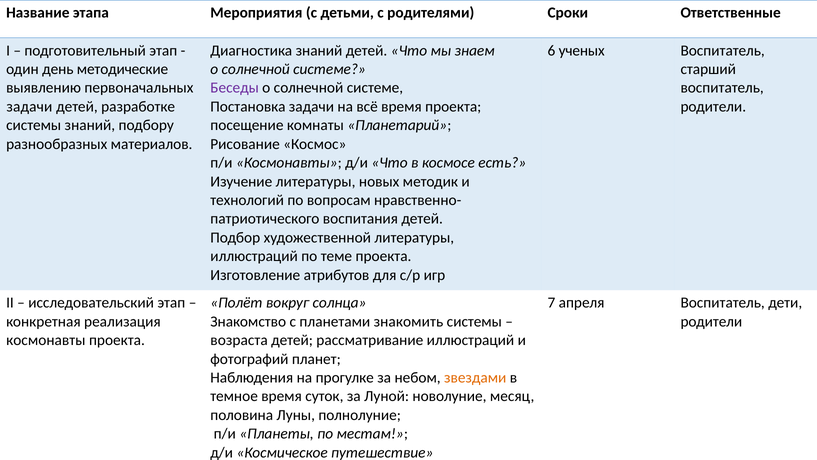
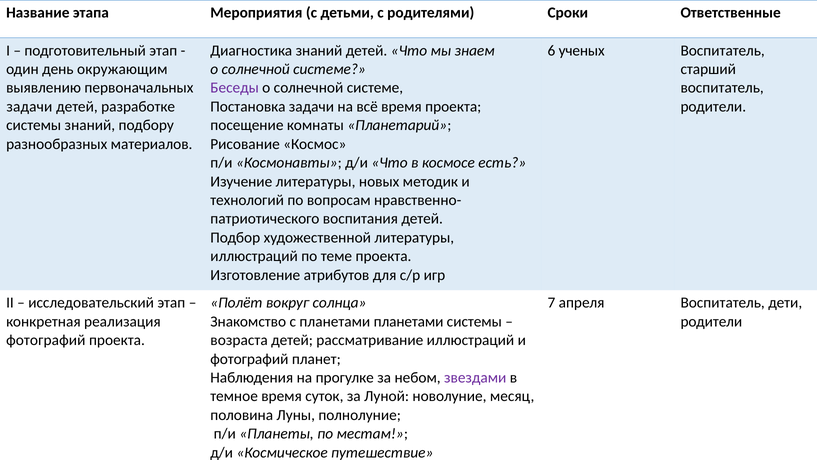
методические: методические -> окружающим (122, 69)
планетами знакомить: знакомить -> планетами (409, 321)
космонавты: космонавты -> фотографий (46, 340)
звездами colour: orange -> purple (475, 377)
